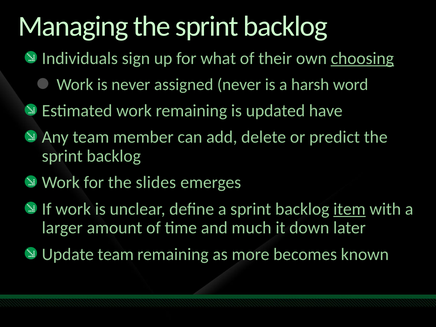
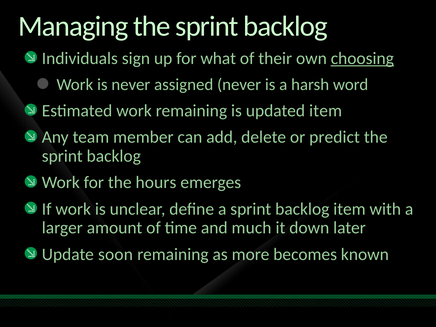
updated have: have -> item (326, 111)
slides: slides -> hours (156, 183)
item underline: present -> none (349, 209)
Update team: team -> soon (115, 254)
